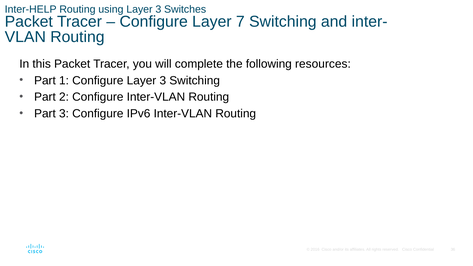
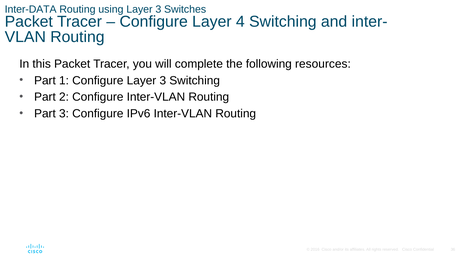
Inter-HELP: Inter-HELP -> Inter-DATA (31, 9)
7: 7 -> 4 (240, 22)
